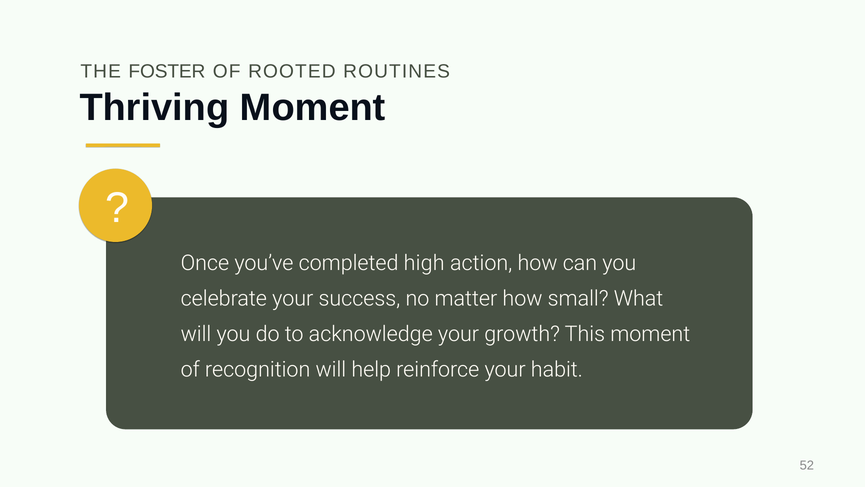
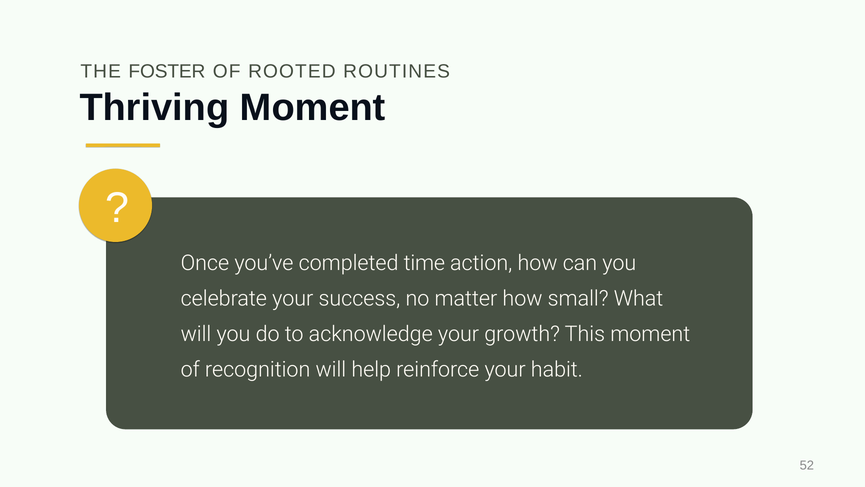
high: high -> time (424, 263)
